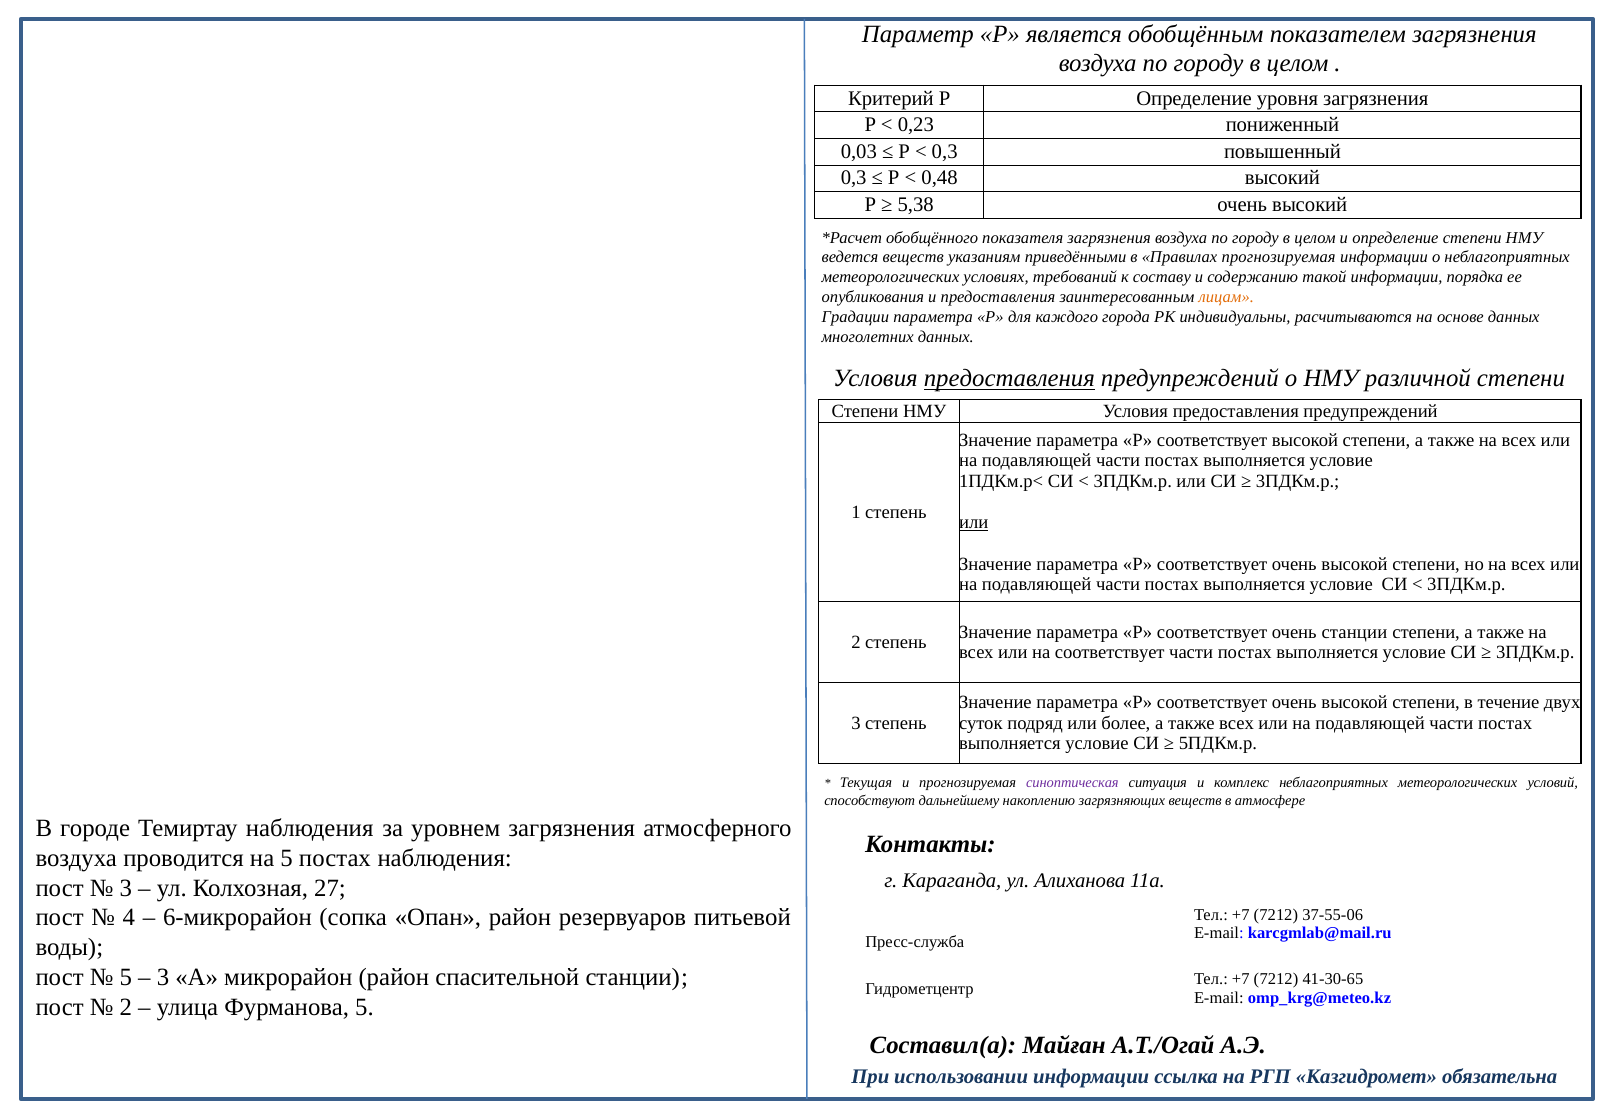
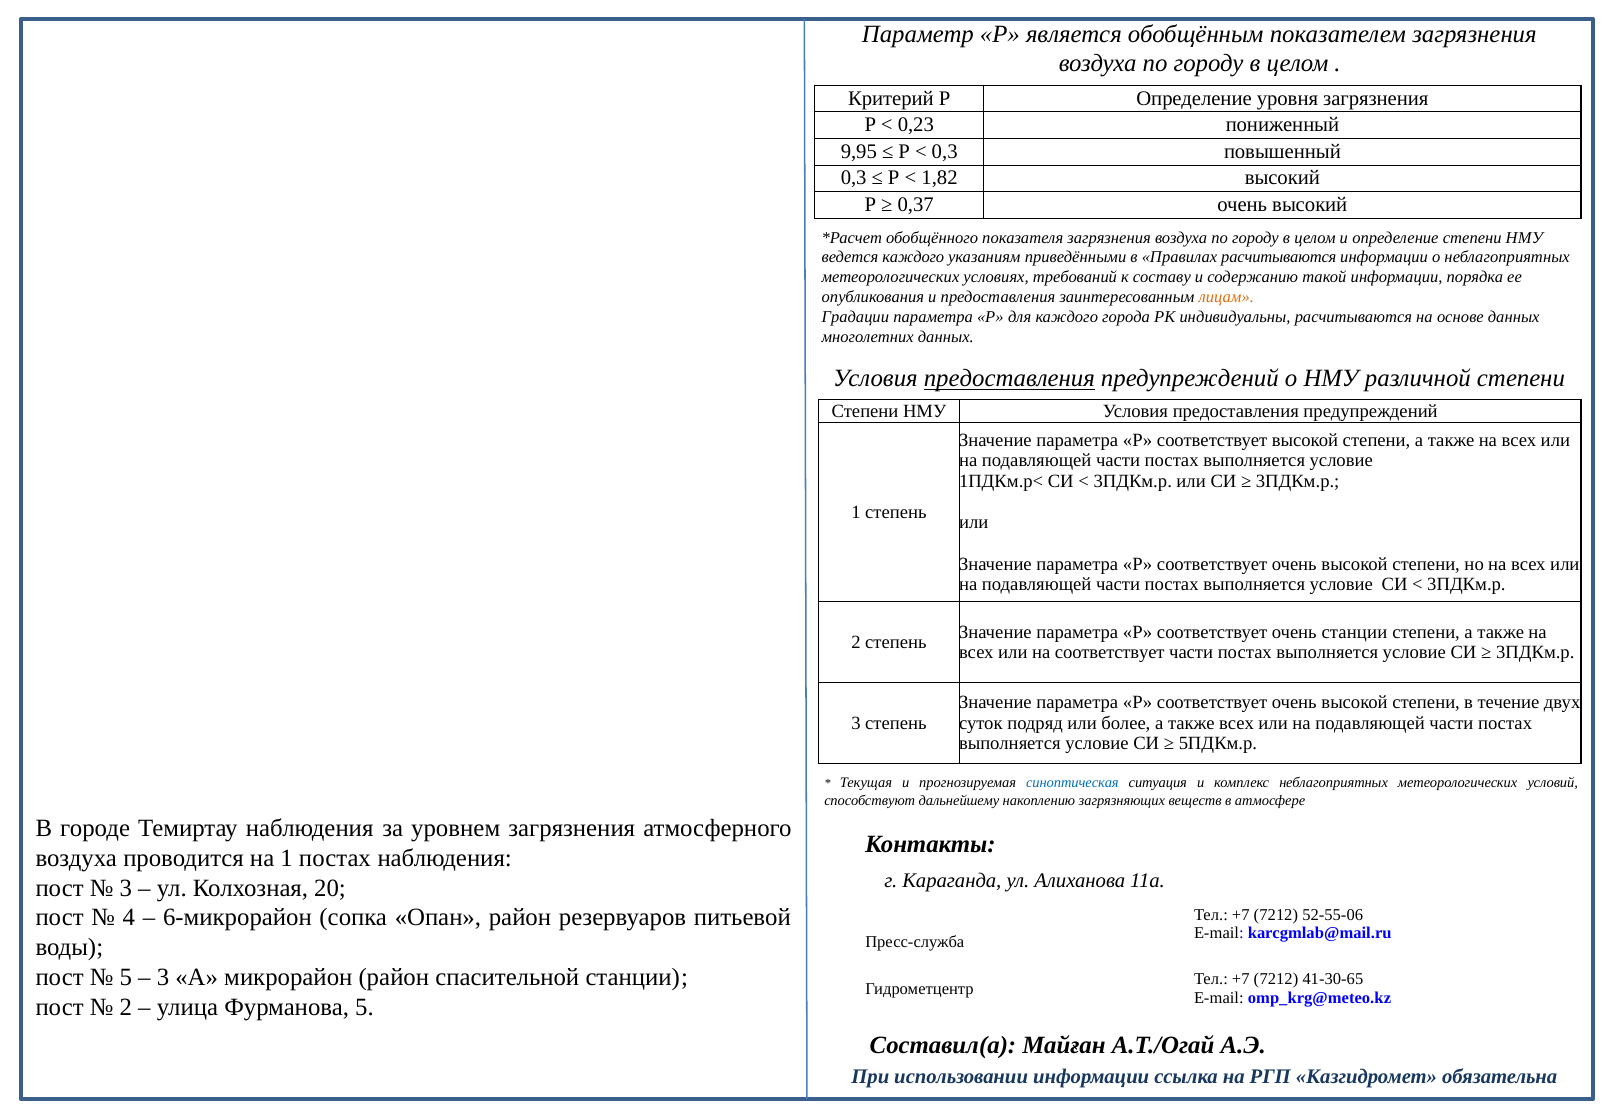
0,03: 0,03 -> 9,95 (859, 151)
0,48: 0,48 -> 1,82 (940, 178)
5,38: 5,38 -> 0,37 (916, 205)
ведется веществ: веществ -> каждого (913, 257)
Правилах прогнозируемая: прогнозируемая -> расчитываются (1279, 257)
или underline: present -> none (974, 522)
синоптическая colour: purple -> blue (1072, 783)
на 5: 5 -> 1 (287, 858)
27: 27 -> 20 (330, 887)
37-55-06: 37-55-06 -> 52-55-06 (1333, 914)
